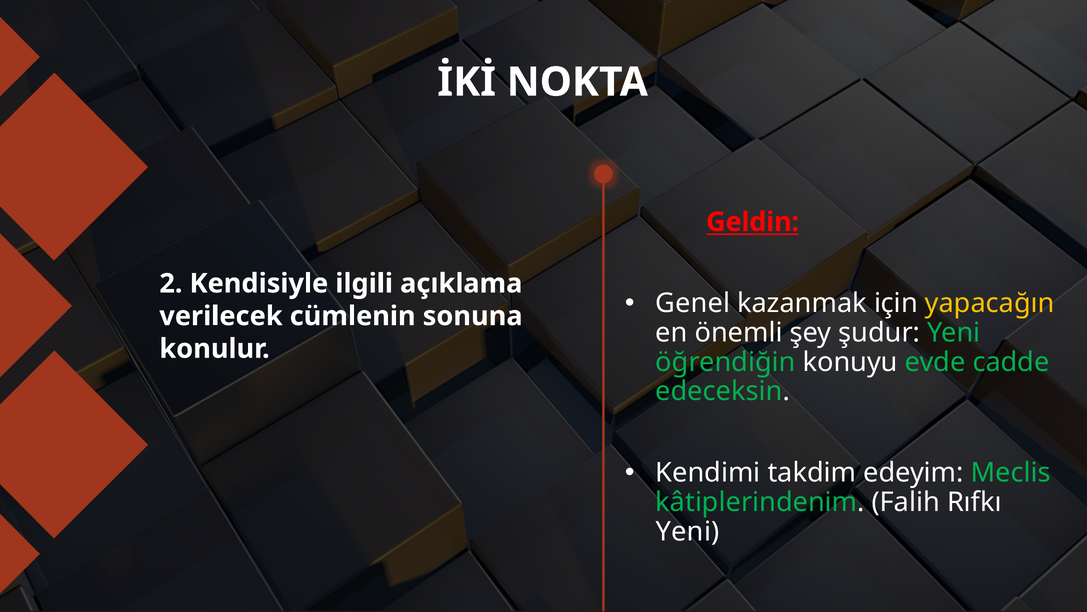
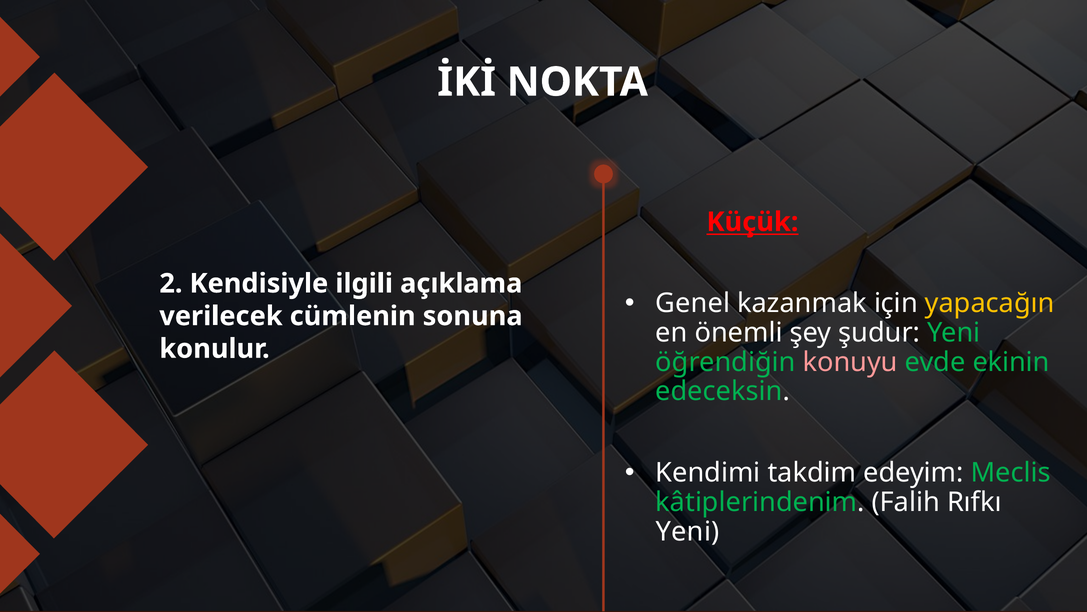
Geldin: Geldin -> Küçük (752, 222)
konuyu colour: white -> pink (850, 362)
cadde: cadde -> ekinin (1011, 362)
